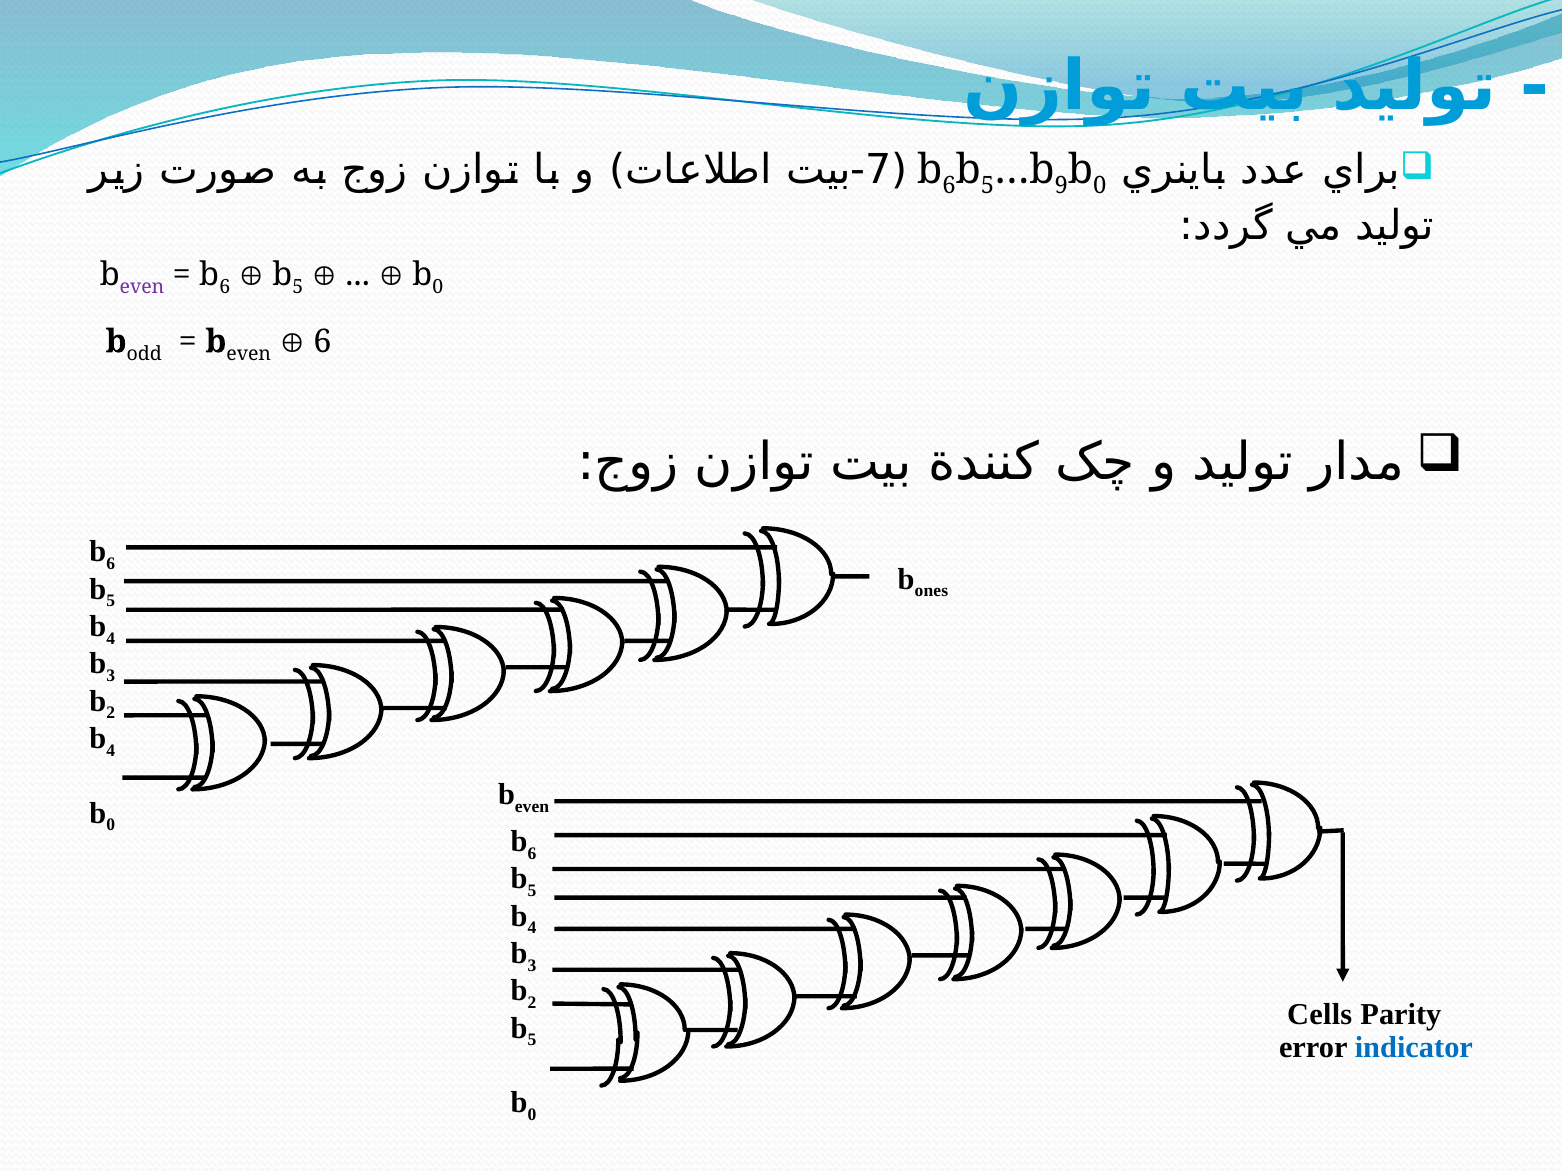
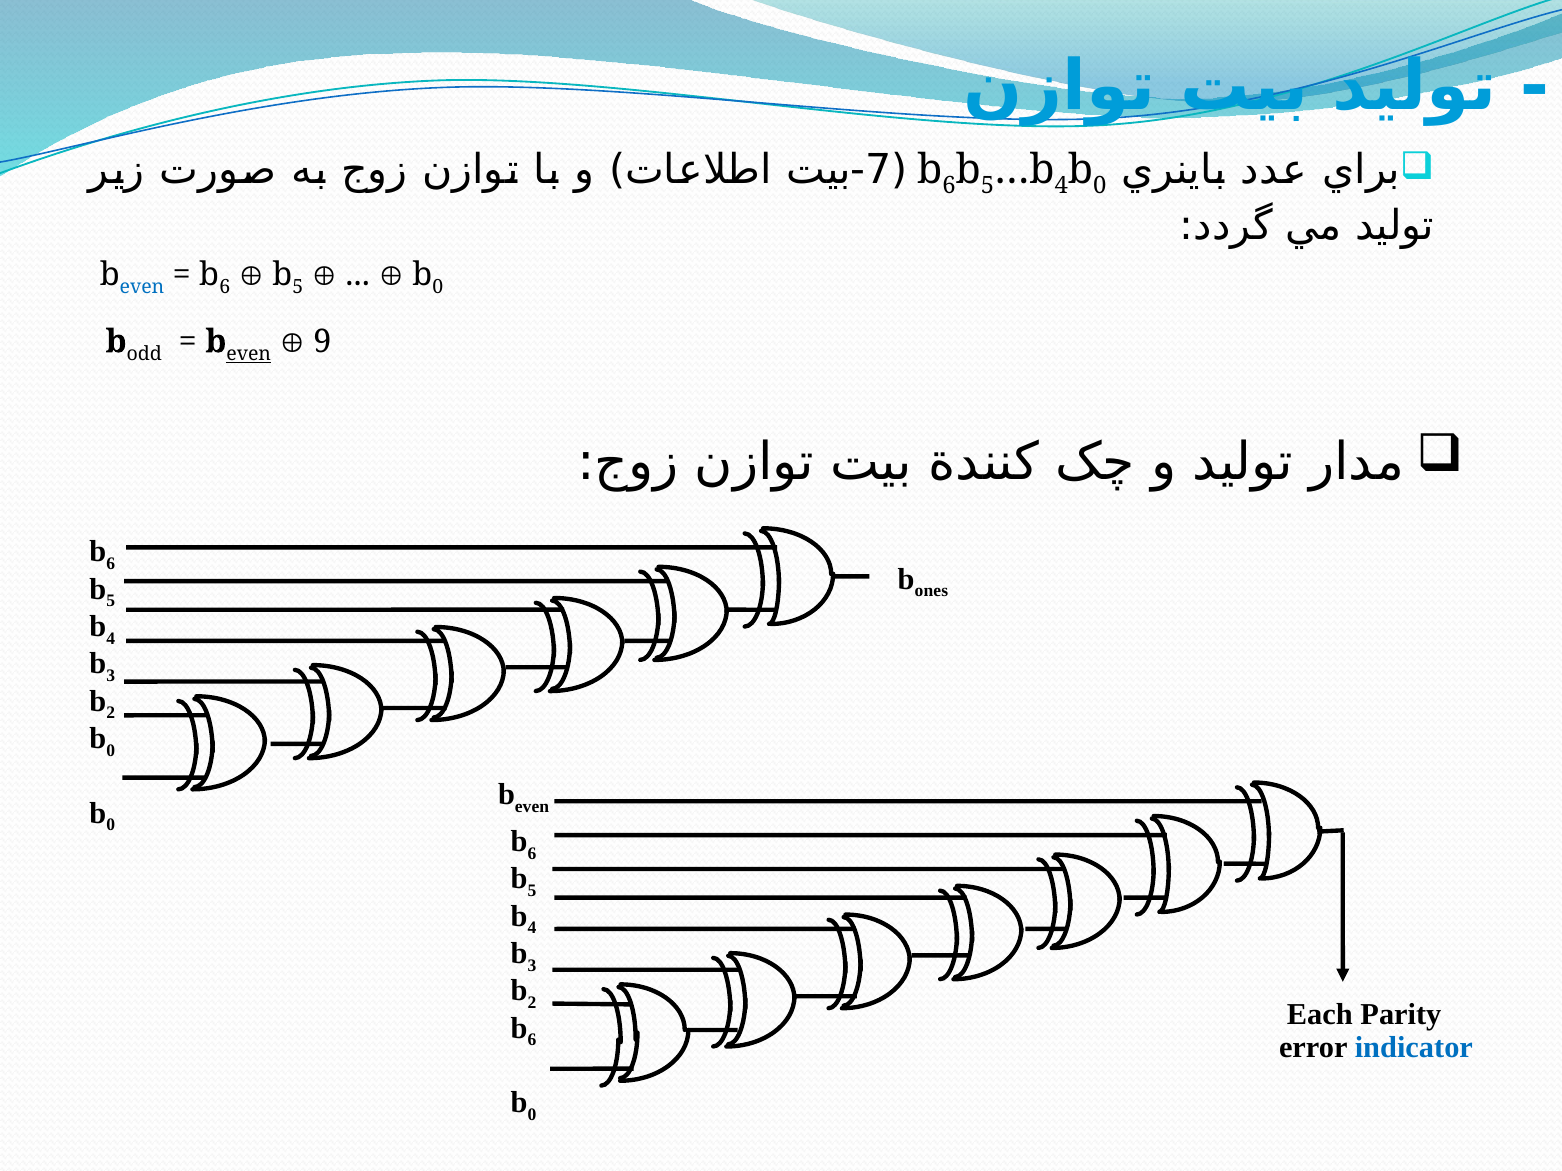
9: 9 -> 4 (1061, 185)
even colour: purple -> blue (142, 287)
even underline: none -> present (249, 354)
6: 6 -> 9 (323, 342)
4: 4 -> 0 (111, 751)
Cells: Cells -> Each (1320, 1015)
5: 5 -> 6 (532, 1040)
